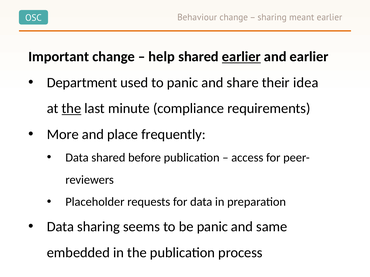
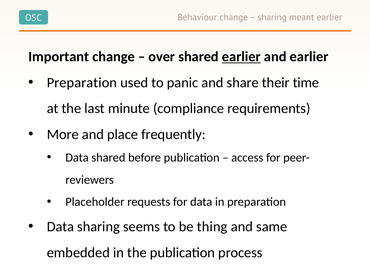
help: help -> over (162, 57)
Department: Department -> Preparation (82, 83)
idea: idea -> time (306, 83)
the underline: present -> none (71, 109)
be panic: panic -> thing (212, 227)
